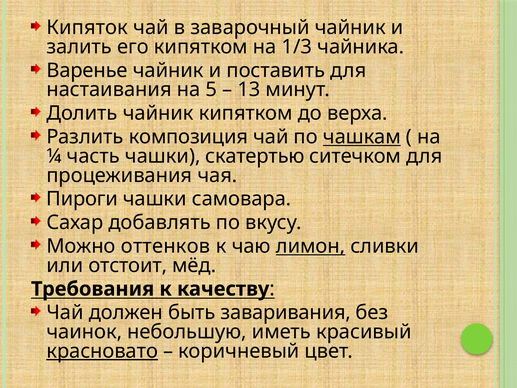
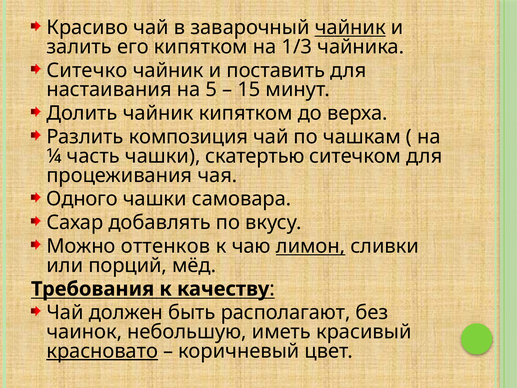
Кипяток: Кипяток -> Красиво (87, 28)
чайник underline: none -> present (350, 28)
Варенье: Варенье -> Ситечко (87, 70)
13: 13 -> 15 (249, 90)
чашкам underline: present -> none (362, 137)
Пироги: Пироги -> Одного (82, 199)
отстоит: отстоит -> порций (128, 265)
заваривания: заваривания -> располагают (286, 312)
